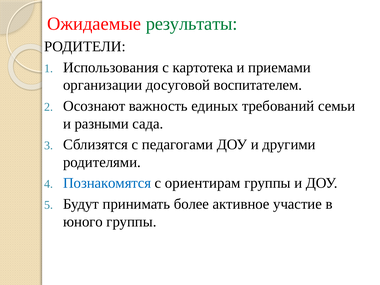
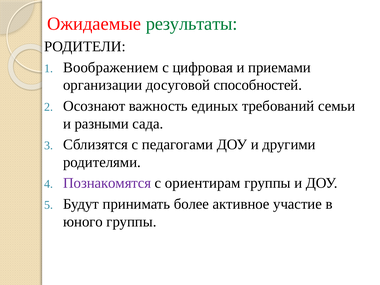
Использования: Использования -> Воображением (111, 67)
картотека: картотека -> цифровая (203, 67)
воспитателем: воспитателем -> способностей (258, 85)
Познакомятся colour: blue -> purple (107, 183)
